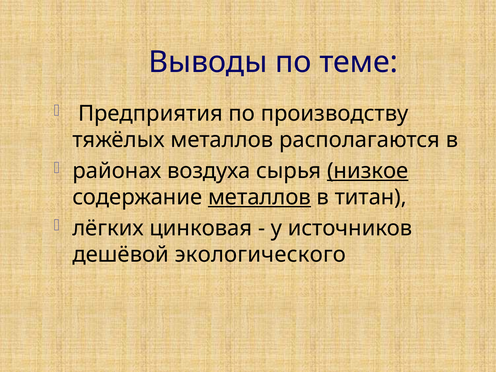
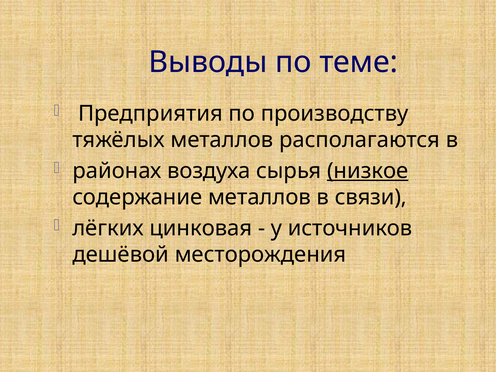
металлов underline: present -> none (260, 197)
титан: титан -> связи (371, 197)
экологического: экологического -> месторождения (261, 255)
